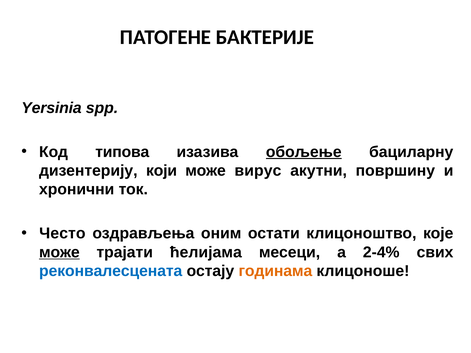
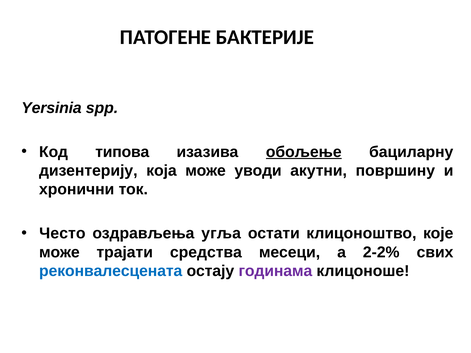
који: који -> која (161, 171)
вирус: вирус -> уводи (258, 171)
оним: оним -> угља (221, 234)
може underline: present -> none (59, 252)
ћелијама: ћелијама -> средства (206, 252)
2-4%: 2-4% -> 2-2% (381, 252)
годинама colour: orange -> purple (275, 271)
